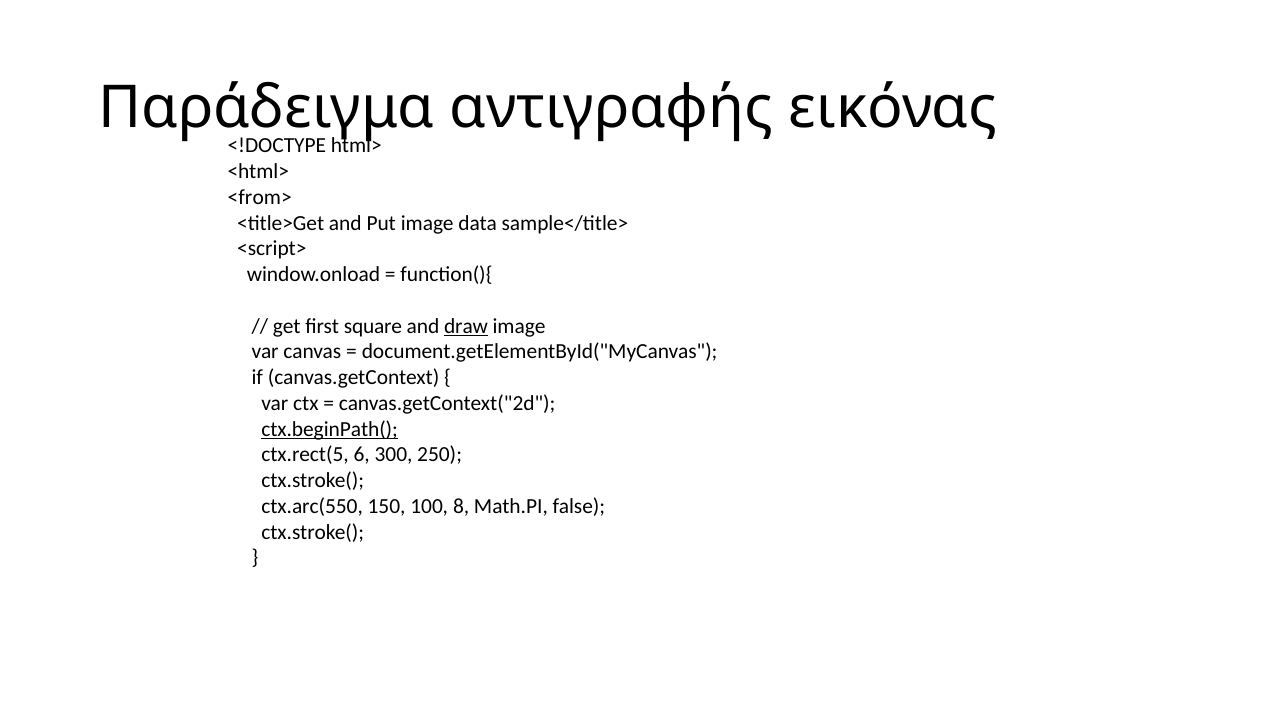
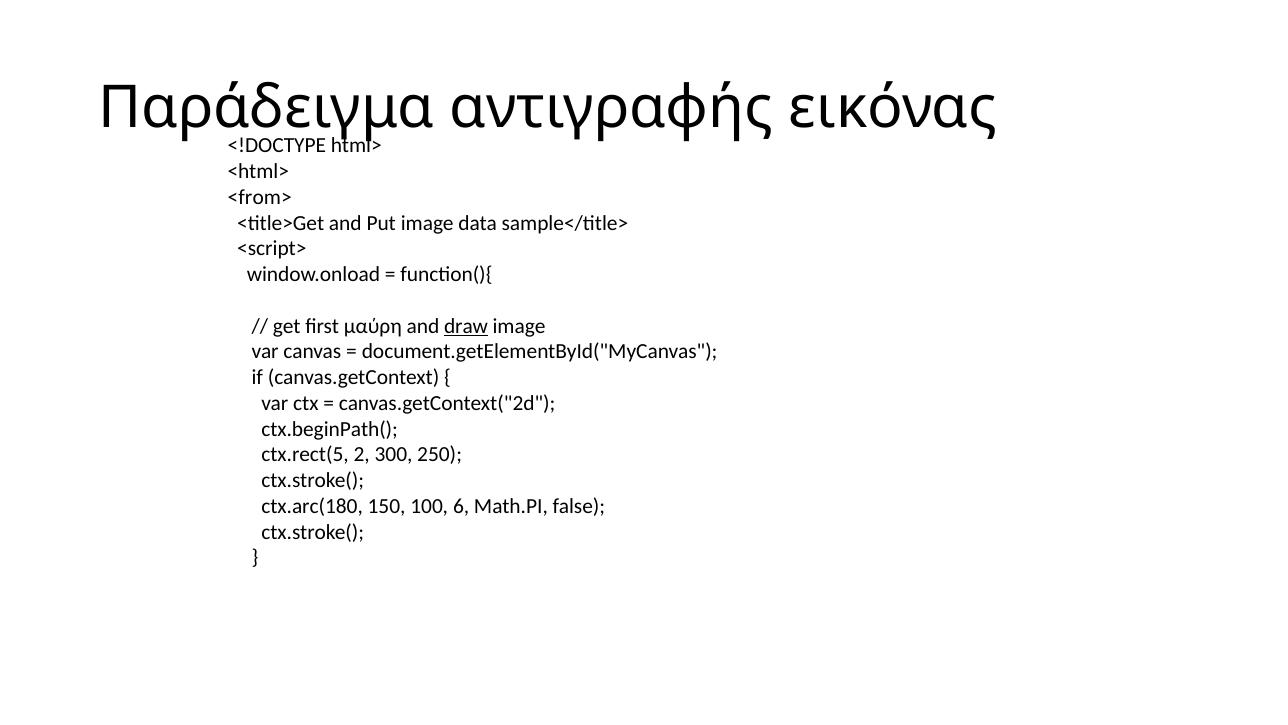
square: square -> μαύρη (373, 326)
ctx.beginPath( underline: present -> none (330, 429)
6: 6 -> 2 (362, 455)
ctx.arc(550: ctx.arc(550 -> ctx.arc(180 (312, 506)
8: 8 -> 6 (461, 506)
